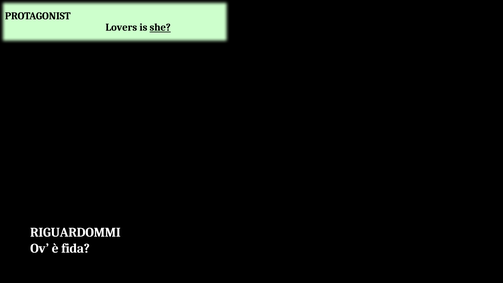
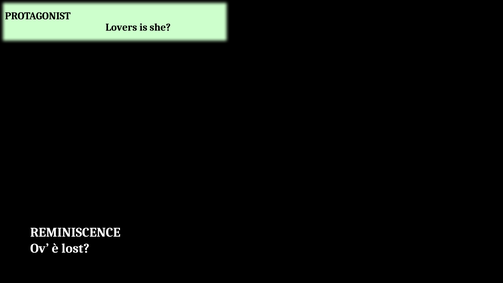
she underline: present -> none (160, 27)
RIGUARDOMMI: RIGUARDOMMI -> REMINISCENCE (75, 233)
fida: fida -> lost (75, 248)
